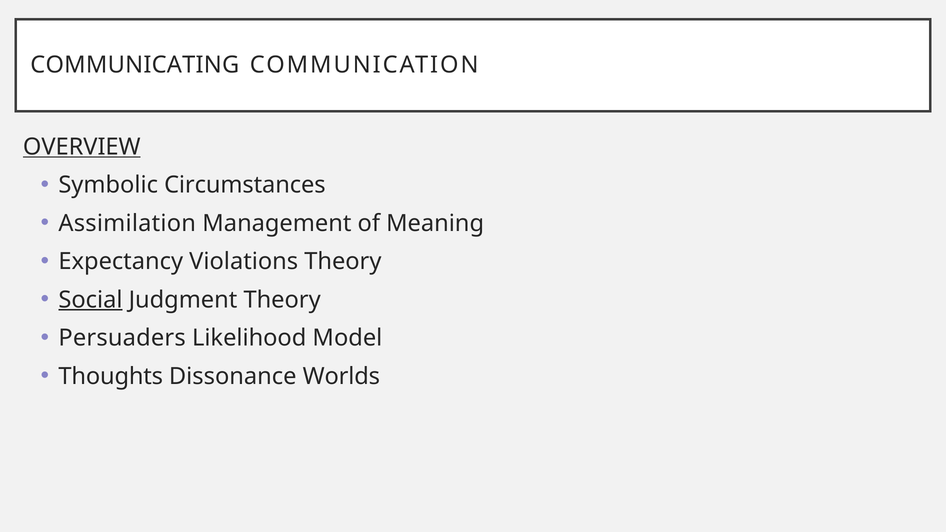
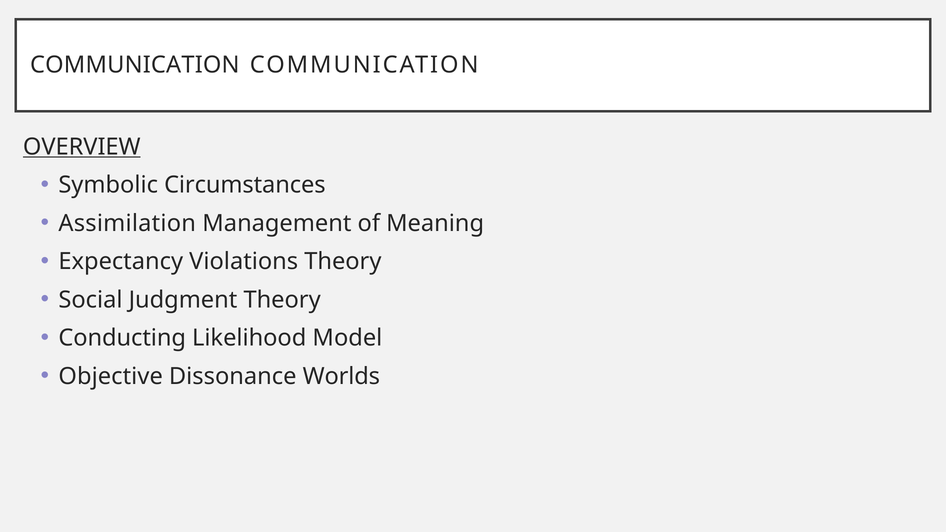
COMMUNICATING: COMMUNICATING -> COMMUNICATION (135, 65)
Social underline: present -> none (90, 300)
Persuaders: Persuaders -> Conducting (122, 338)
Thoughts: Thoughts -> Objective (111, 376)
